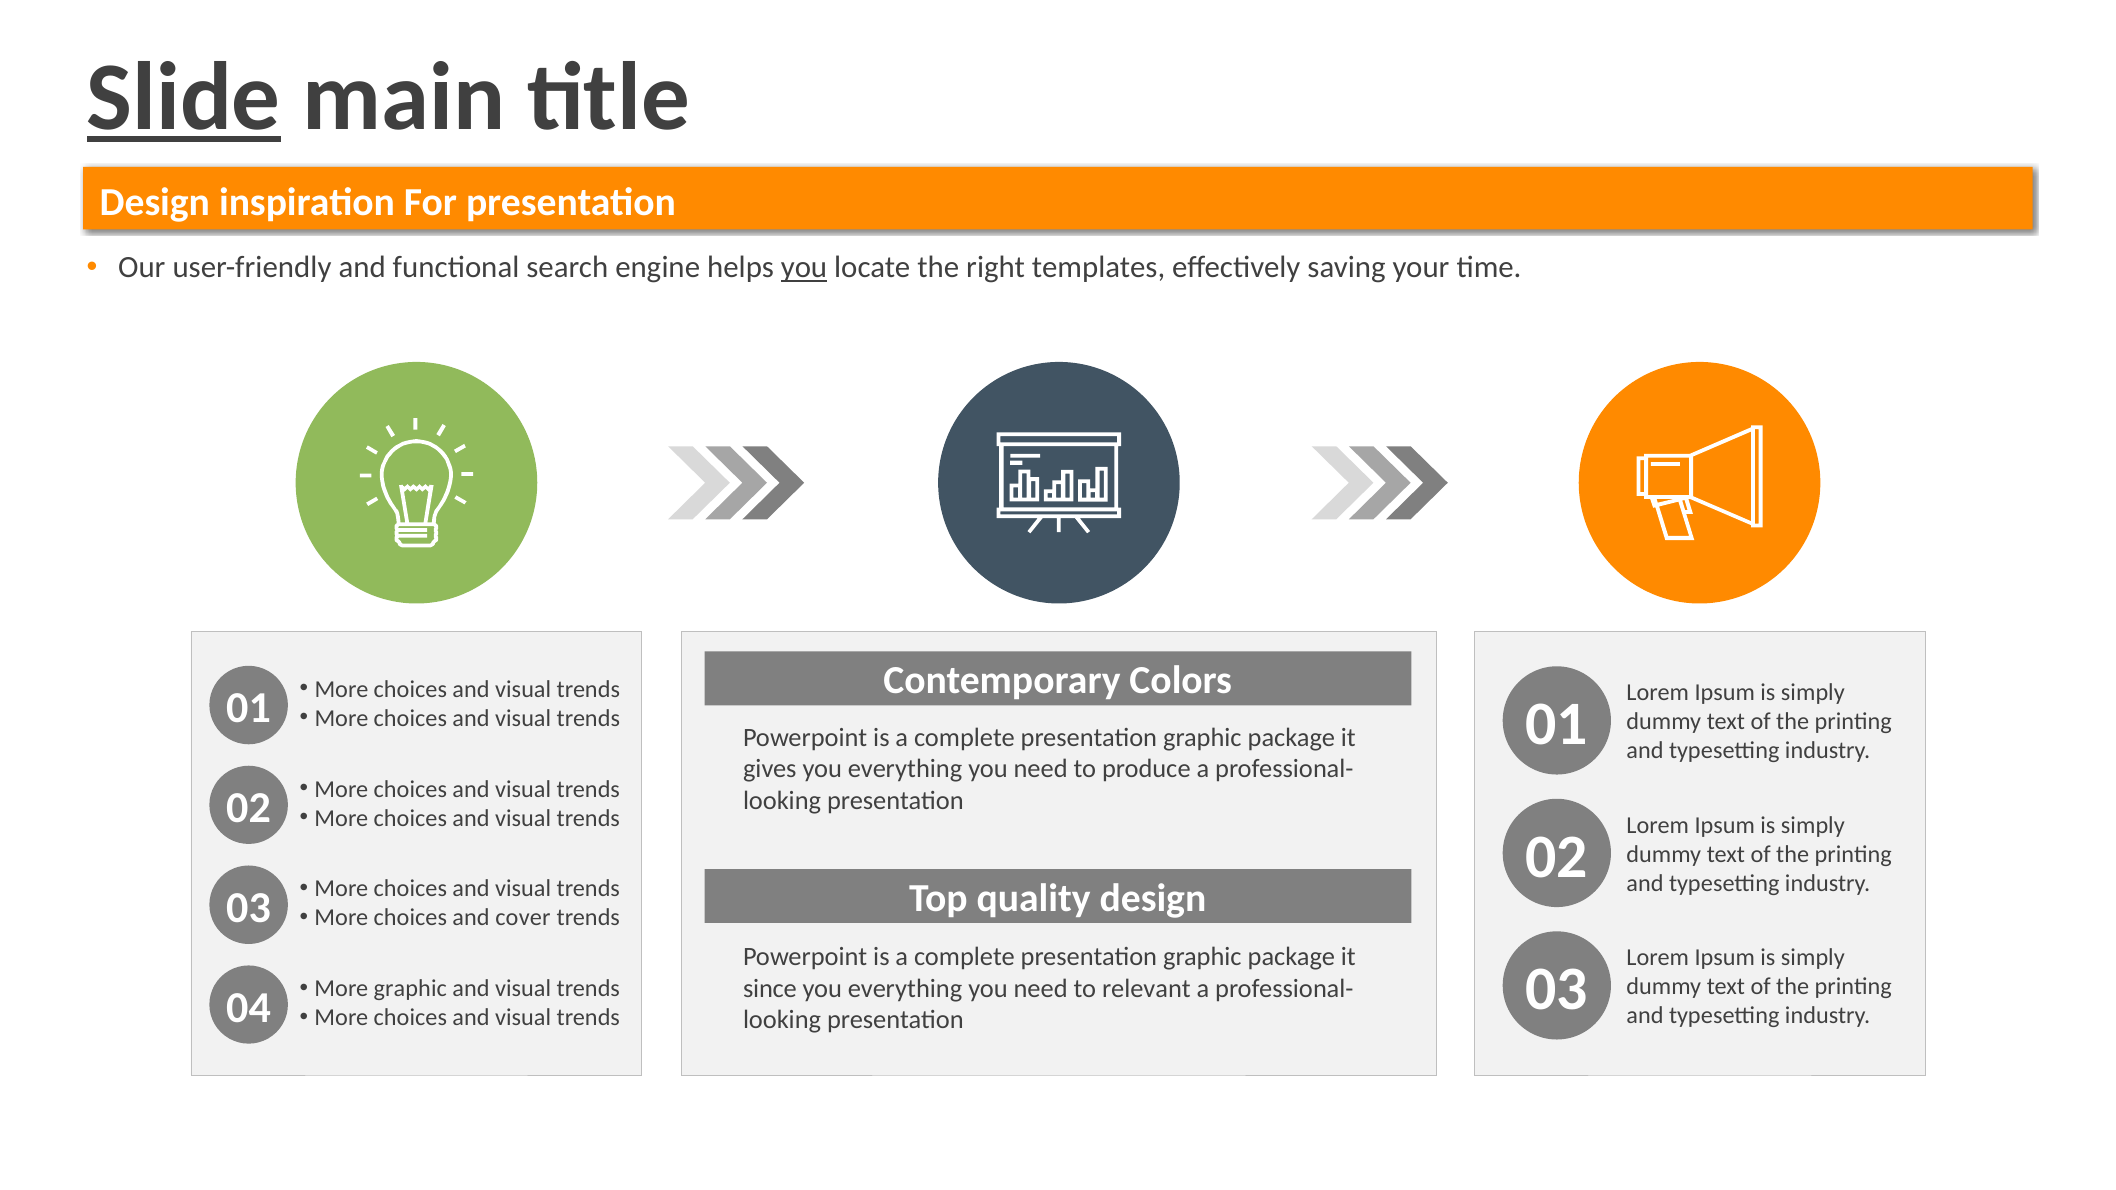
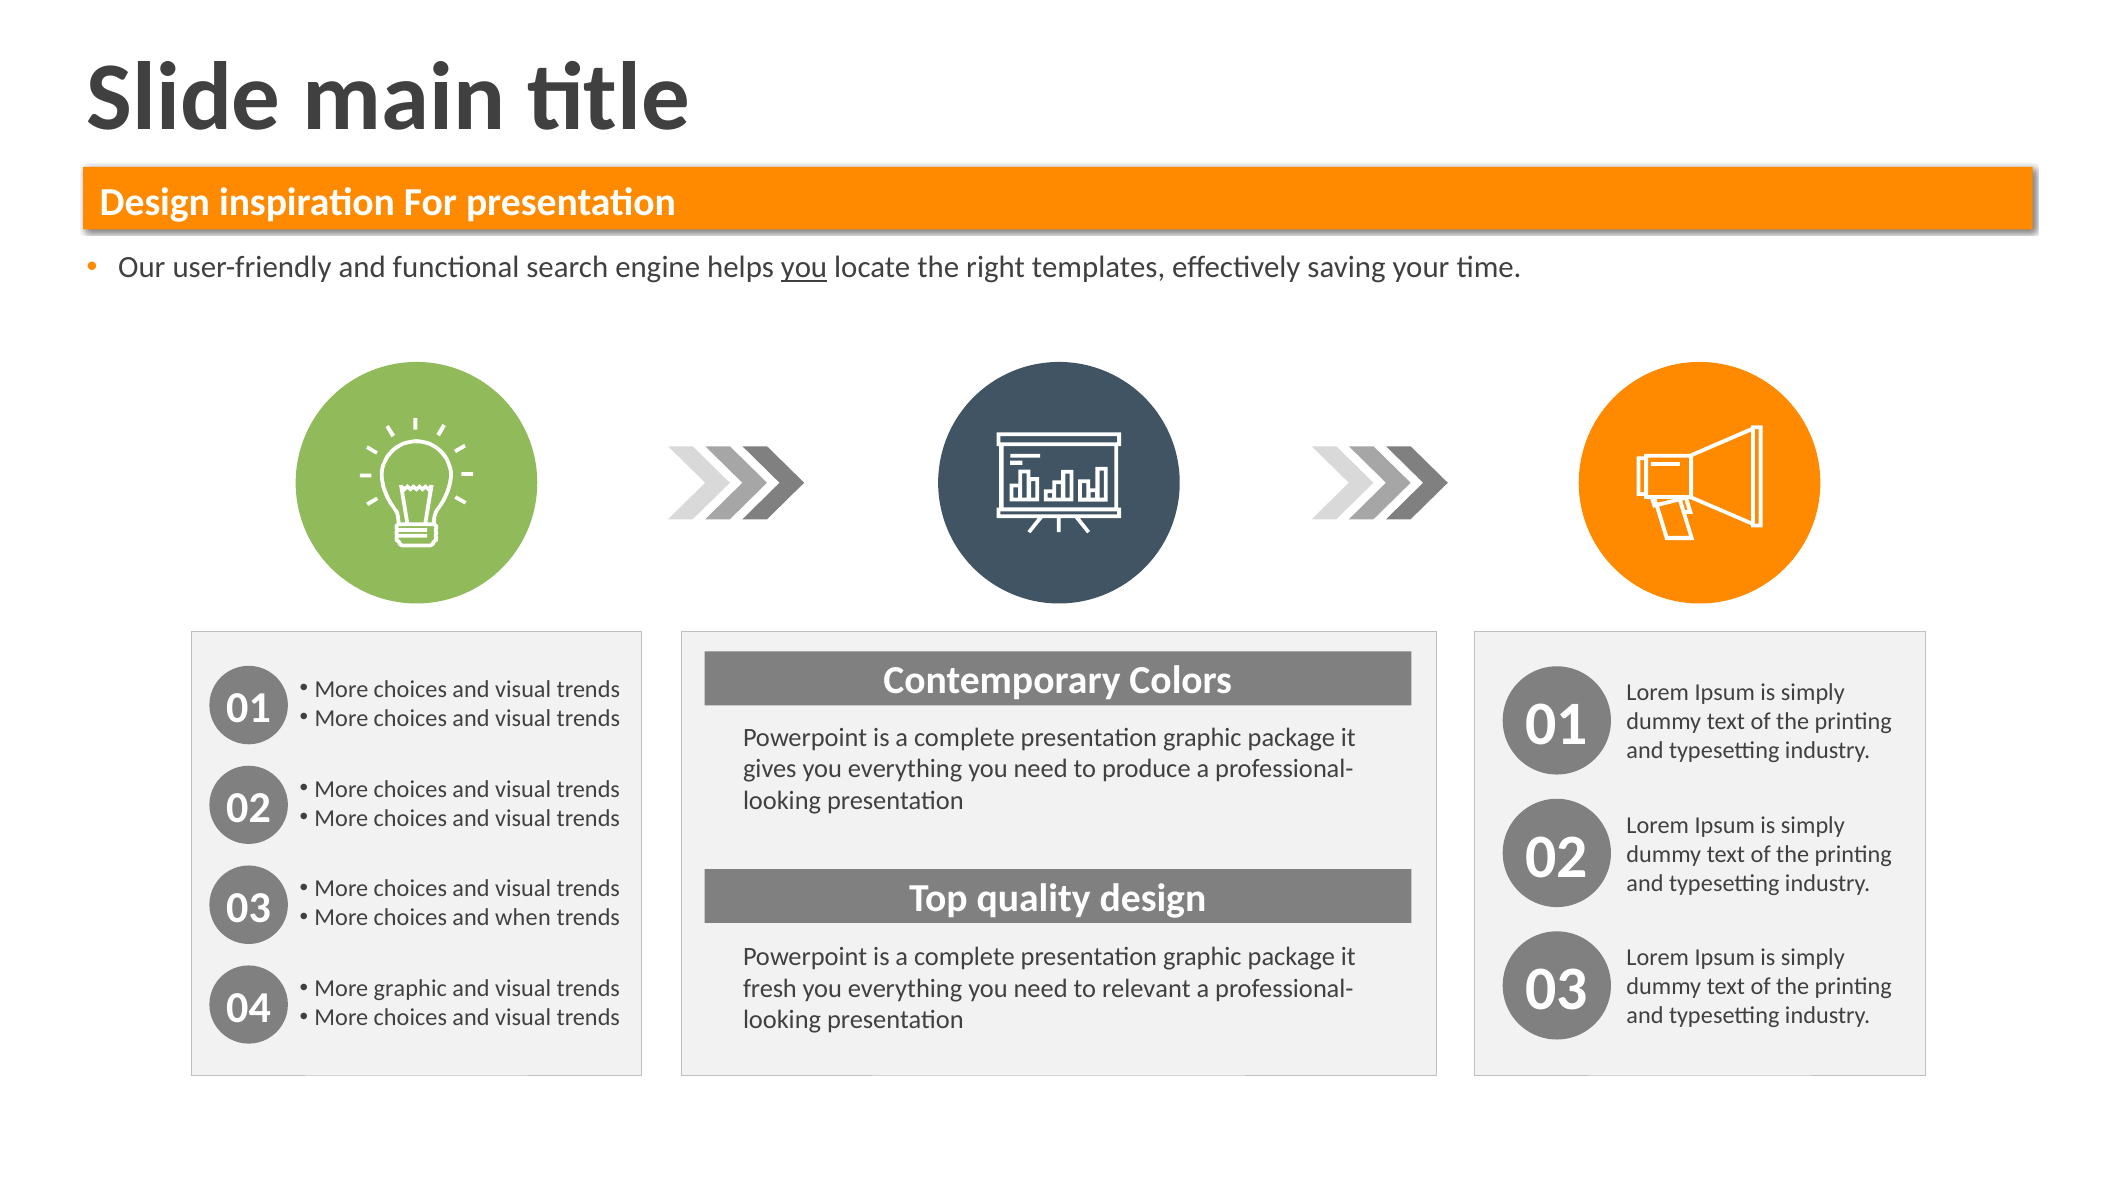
Slide underline: present -> none (184, 97)
cover: cover -> when (523, 918)
since: since -> fresh (770, 989)
